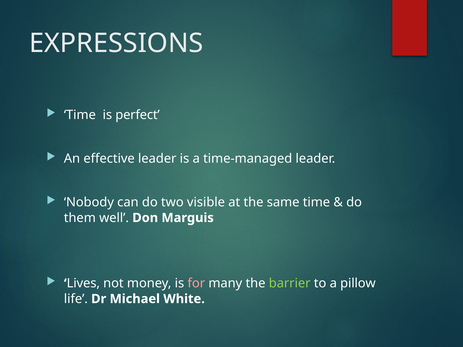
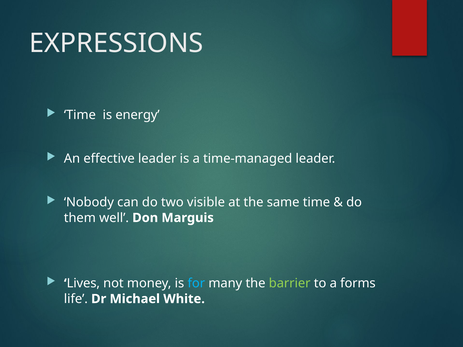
perfect: perfect -> energy (138, 115)
for colour: pink -> light blue (196, 284)
pillow: pillow -> forms (358, 284)
